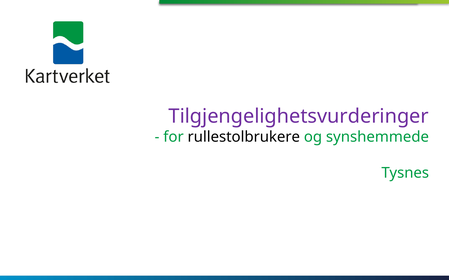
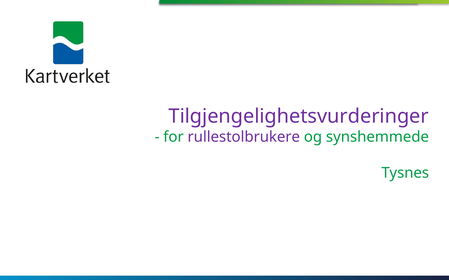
rullestolbrukere colour: black -> purple (244, 137)
